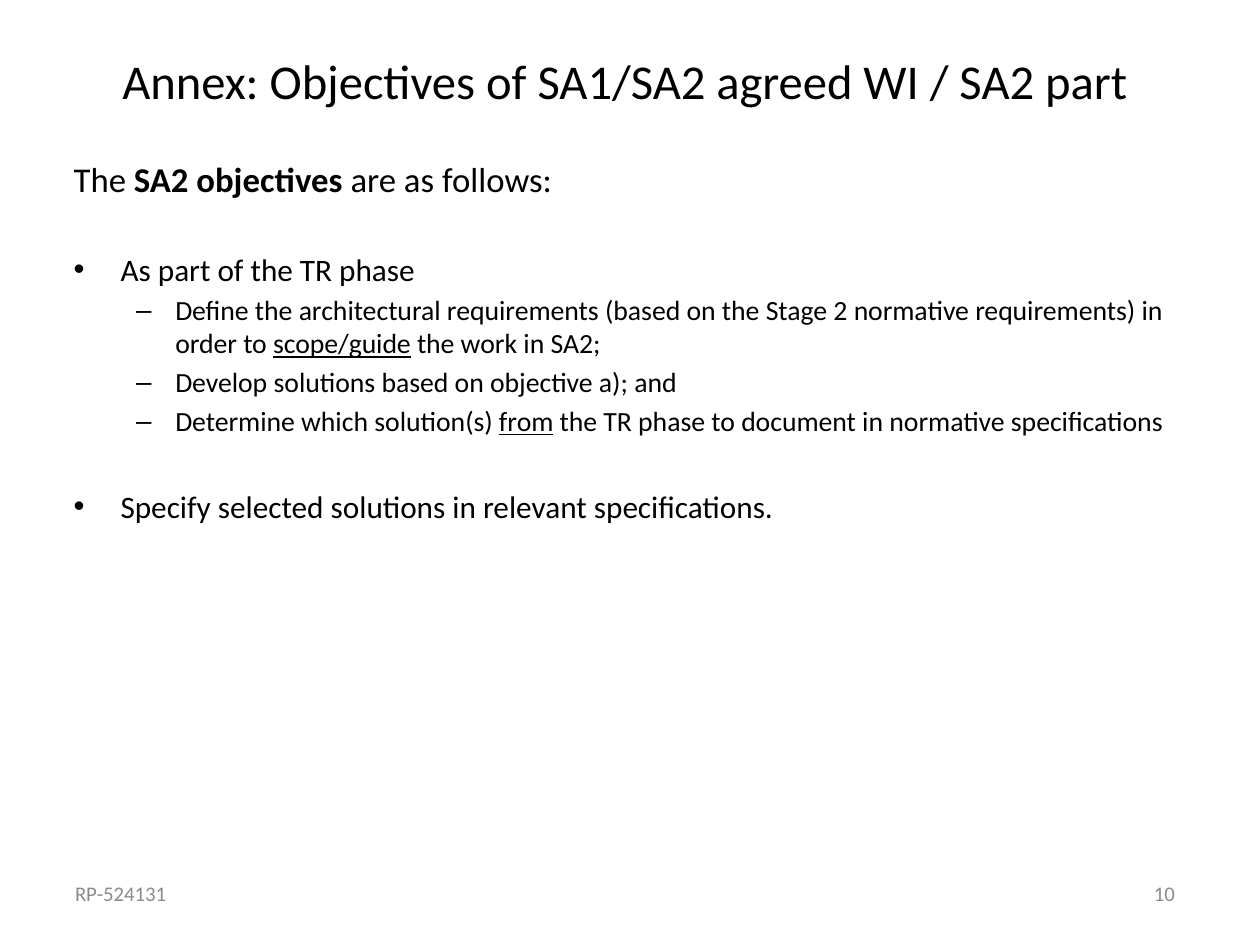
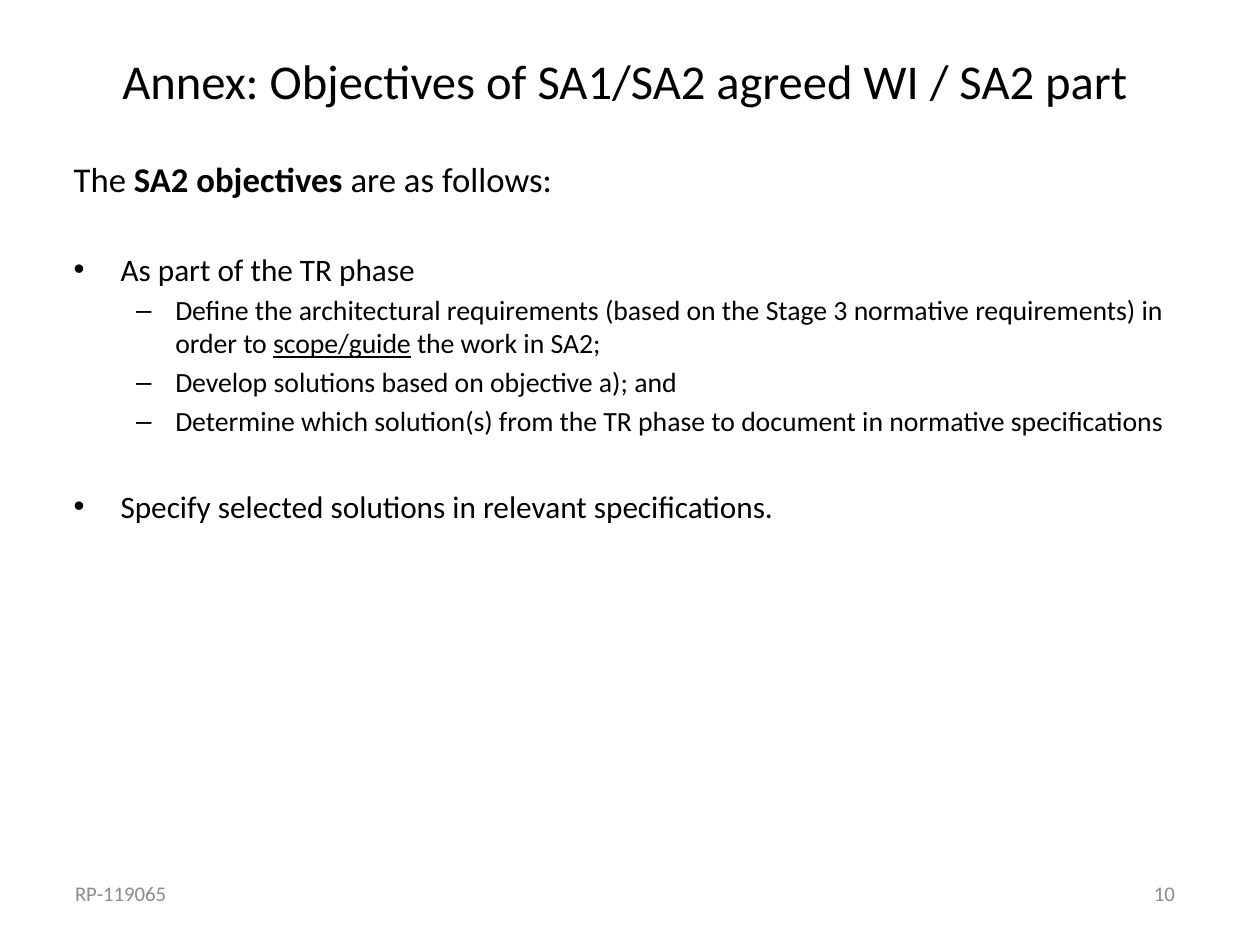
2: 2 -> 3 (840, 312)
from underline: present -> none (526, 423)
RP-524131: RP-524131 -> RP-119065 (121, 895)
